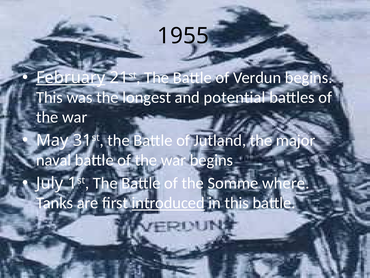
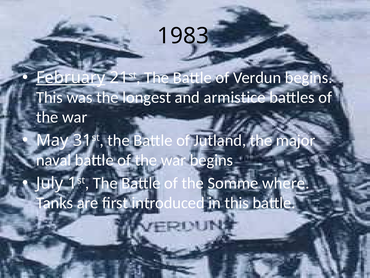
1955: 1955 -> 1983 (183, 36)
potential: potential -> armistice (235, 97)
introduced underline: present -> none (168, 203)
